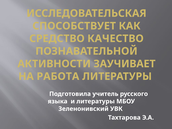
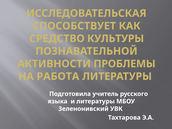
КАЧЕСТВО: КАЧЕСТВО -> КУЛЬТУРЫ (116, 39)
ЗАУЧИВАЕТ: ЗАУЧИВАЕТ -> ПРОБЛЕМЫ (125, 64)
